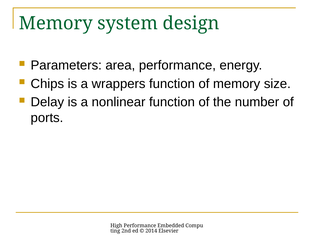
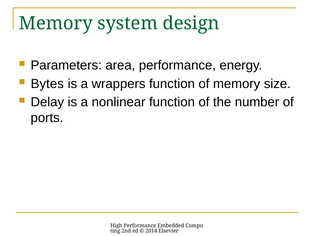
Chips: Chips -> Bytes (47, 84)
